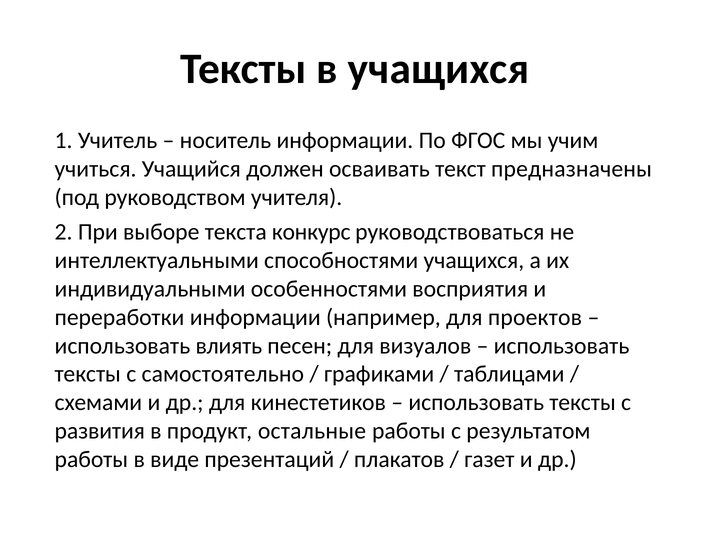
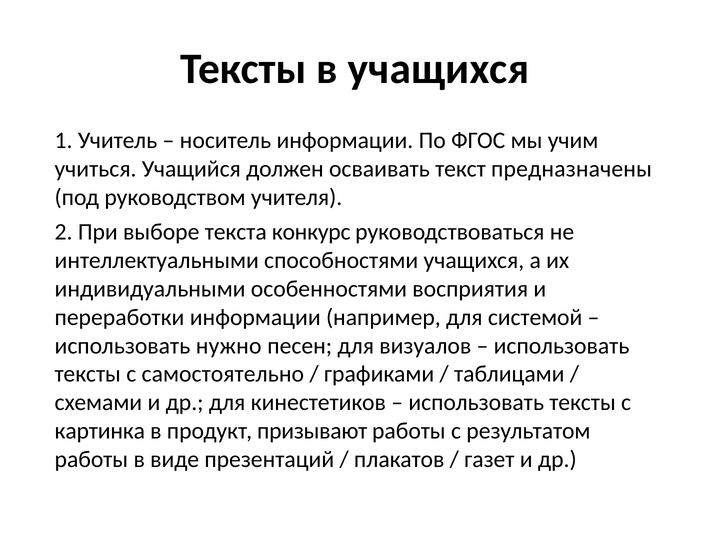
проектов: проектов -> системой (535, 317)
влиять: влиять -> нужно (229, 345)
развития: развития -> картинка (100, 431)
остальные: остальные -> призывают (312, 431)
